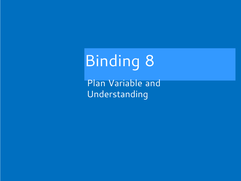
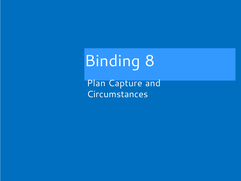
Variable: Variable -> Capture (125, 83)
Understanding: Understanding -> Circumstances (117, 94)
